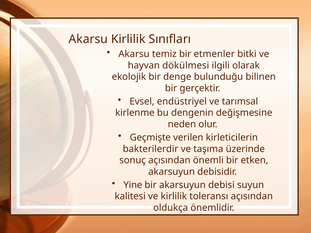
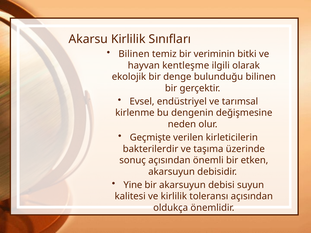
Akarsu: Akarsu -> Bilinen (134, 54)
etmenler: etmenler -> veriminin (214, 54)
dökülmesi: dökülmesi -> kentleşme (186, 65)
